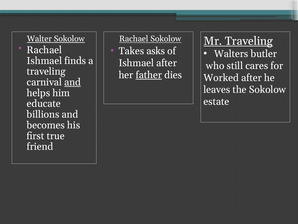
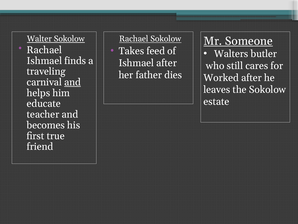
Mr Traveling: Traveling -> Someone (249, 41)
asks: asks -> feed (156, 51)
father underline: present -> none (149, 75)
billions: billions -> teacher (43, 114)
